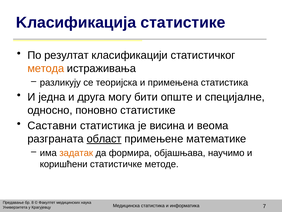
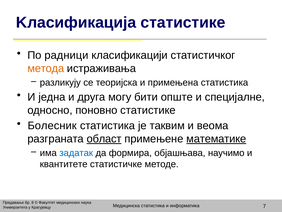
резултат: резултат -> радници (66, 55)
Саставни: Саставни -> Болесник (52, 125)
висина: висина -> таквим (167, 125)
математике underline: none -> present (216, 139)
задатак colour: orange -> blue (76, 153)
коришћени: коришћени -> квантитете (64, 164)
